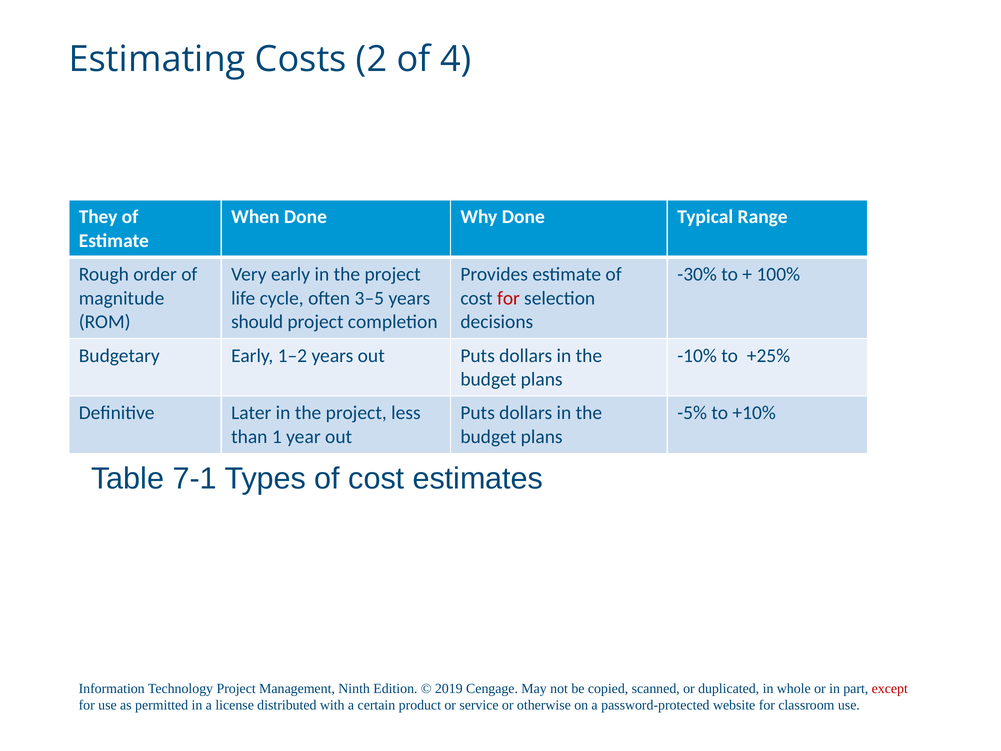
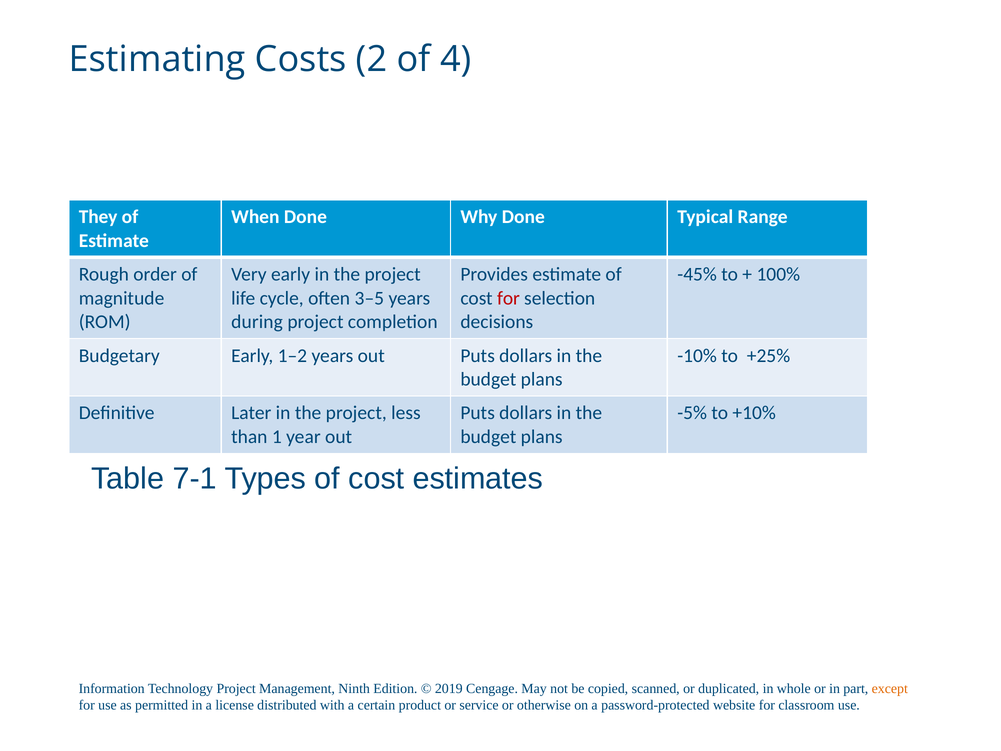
-30%: -30% -> -45% (697, 274)
should: should -> during (257, 322)
except colour: red -> orange (890, 688)
